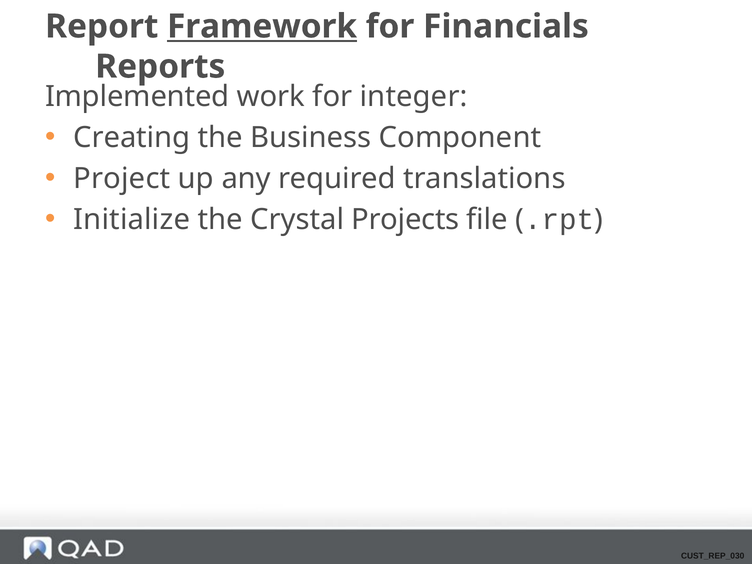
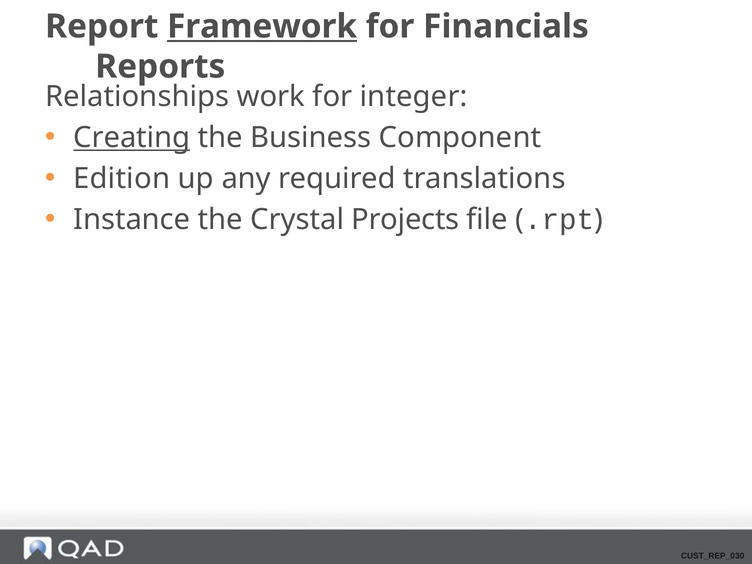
Implemented: Implemented -> Relationships (137, 97)
Creating underline: none -> present (132, 138)
Project: Project -> Edition (122, 179)
Initialize: Initialize -> Instance (132, 220)
